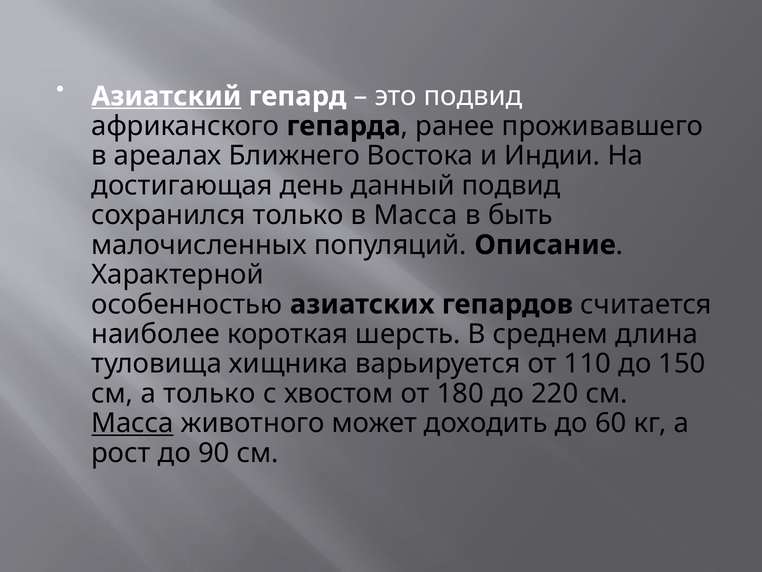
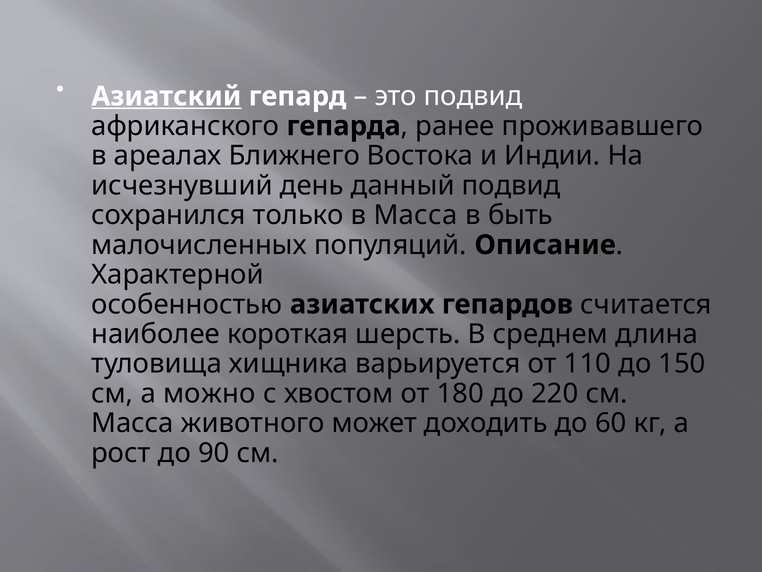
достигающая: достигающая -> исчезнувший (182, 185)
а только: только -> можно (209, 393)
Масса underline: present -> none (133, 423)
